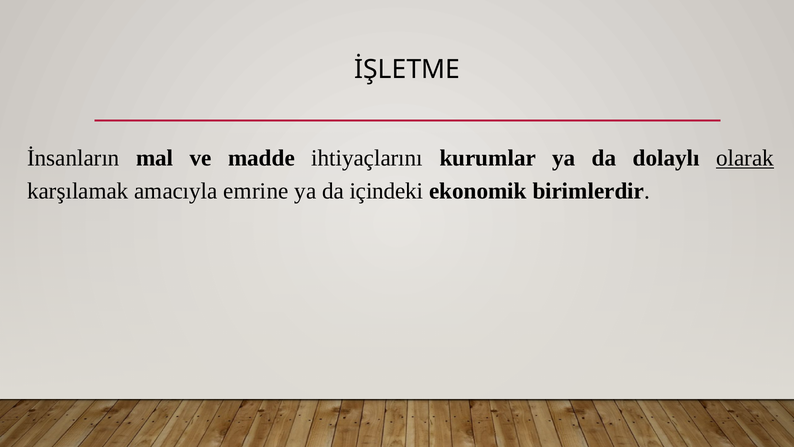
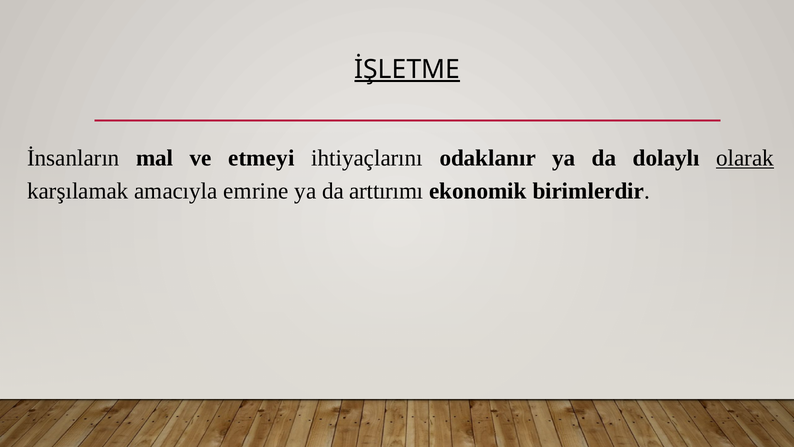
İŞLETME underline: none -> present (407, 70)
madde: madde -> etmeyi (261, 158)
kurumlar: kurumlar -> odaklanır (488, 158)
içindeki: içindeki -> arttırımı (386, 191)
